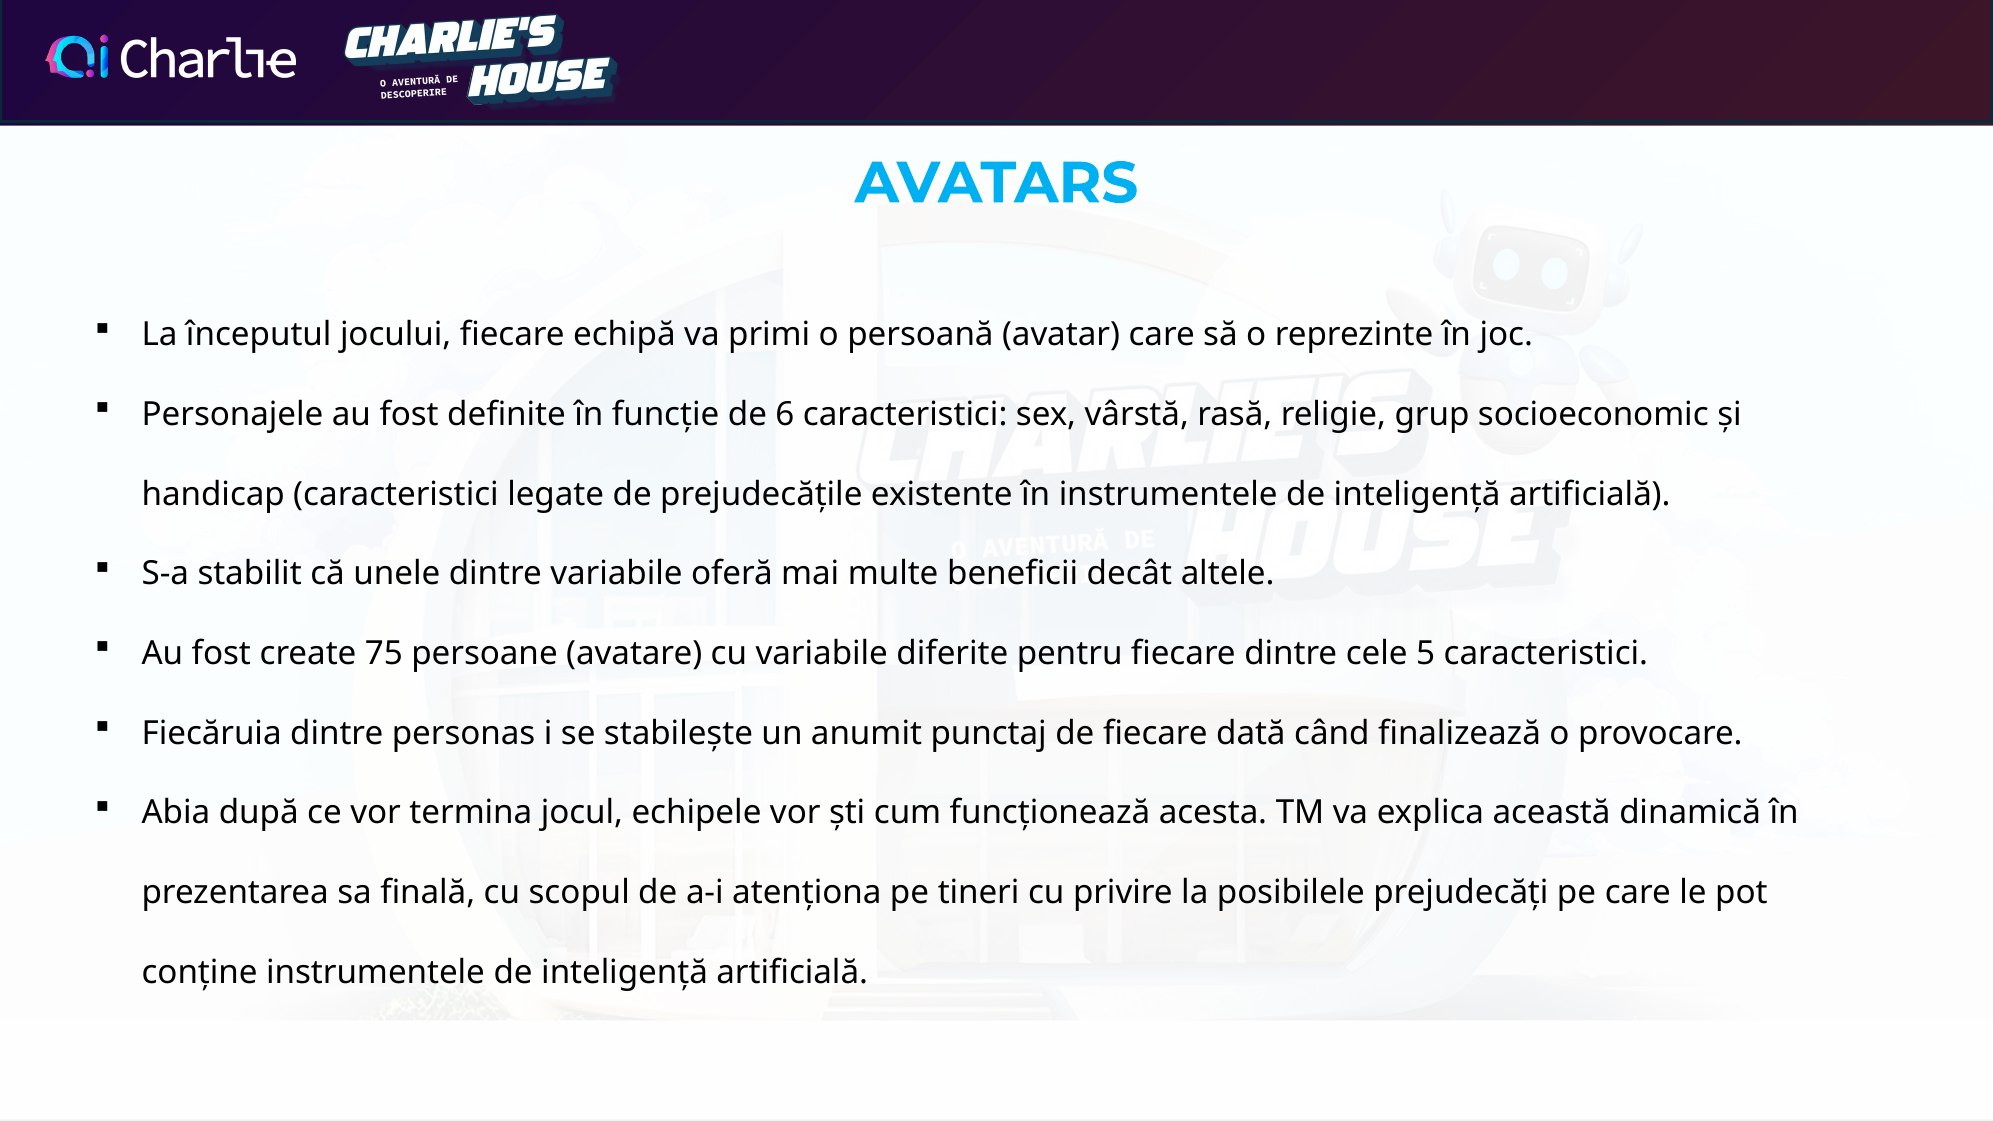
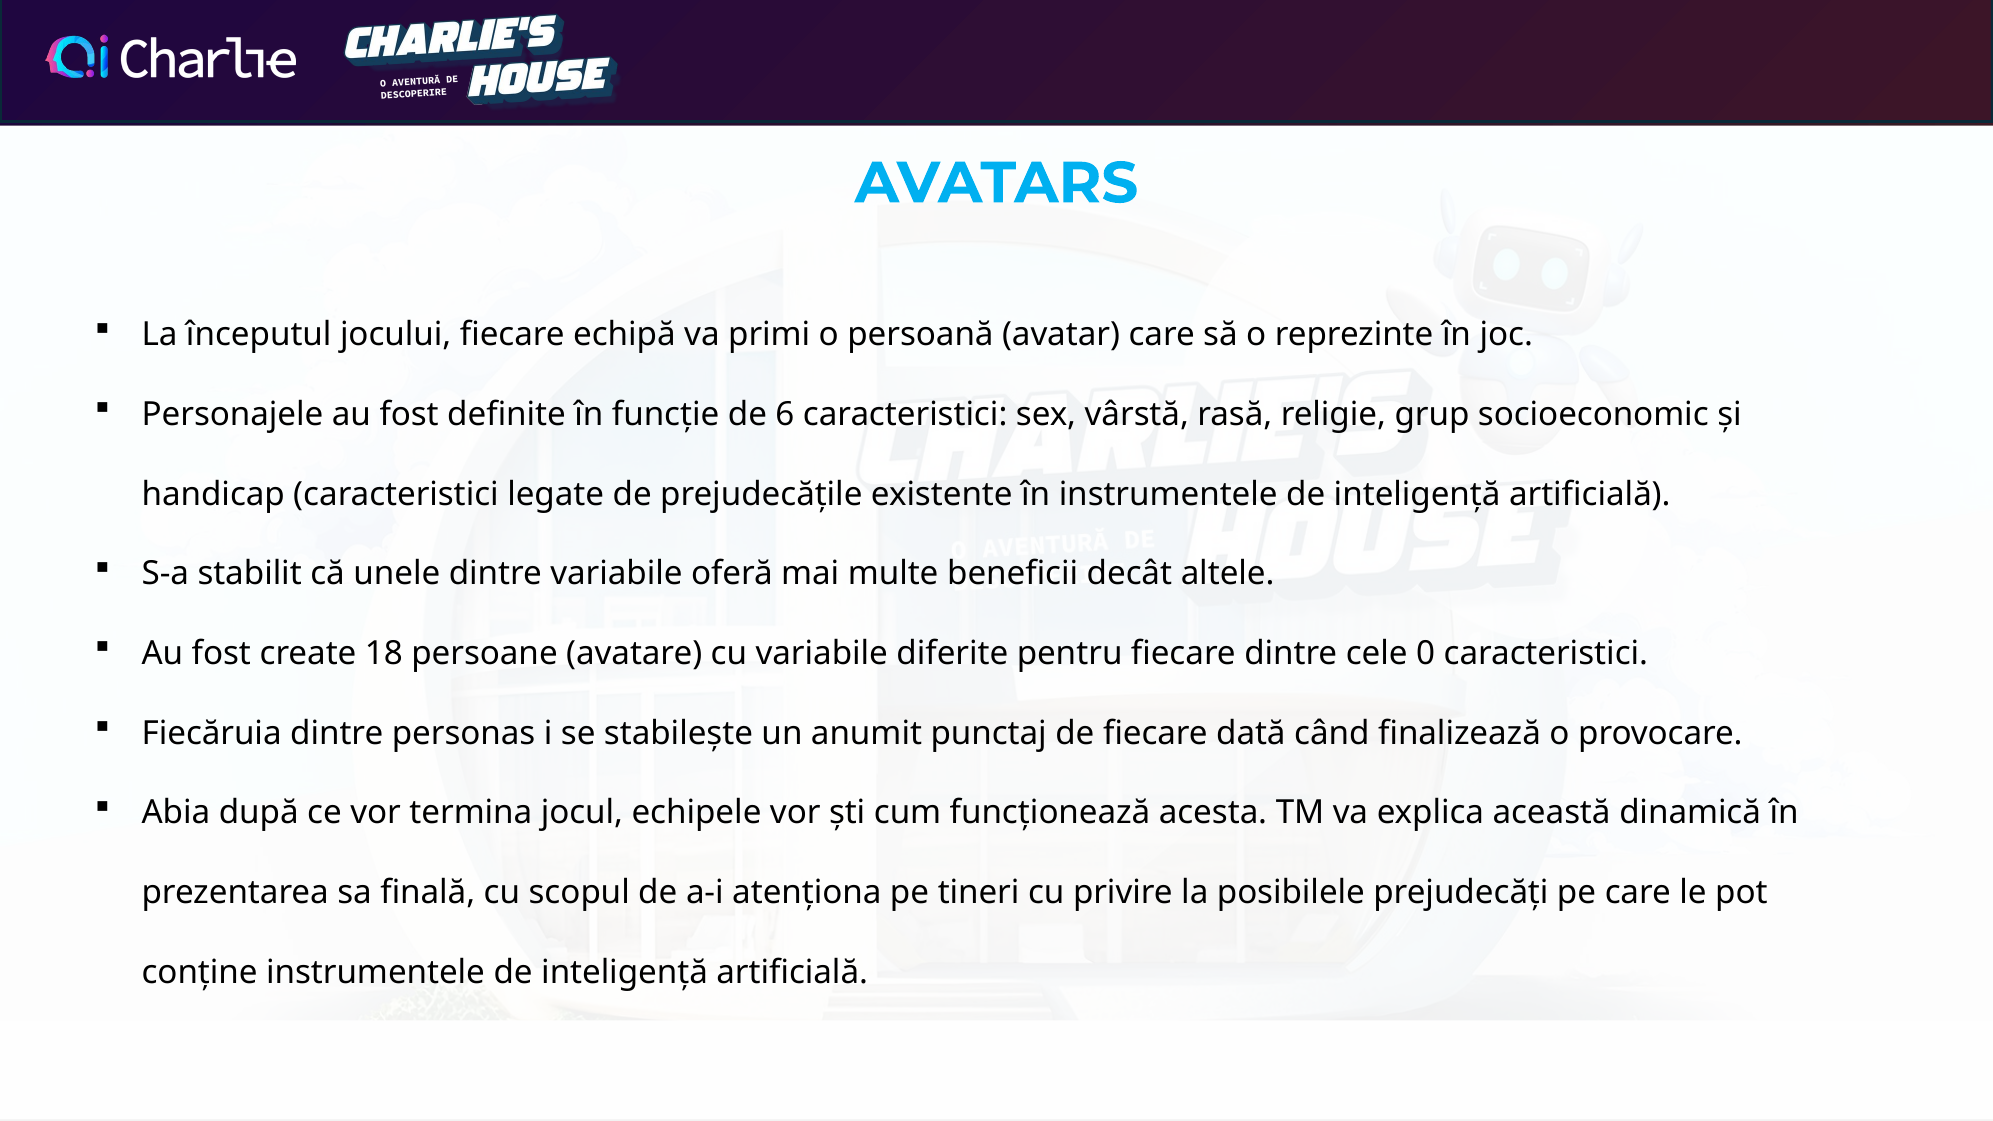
75: 75 -> 18 (384, 653)
5: 5 -> 0 (1426, 653)
